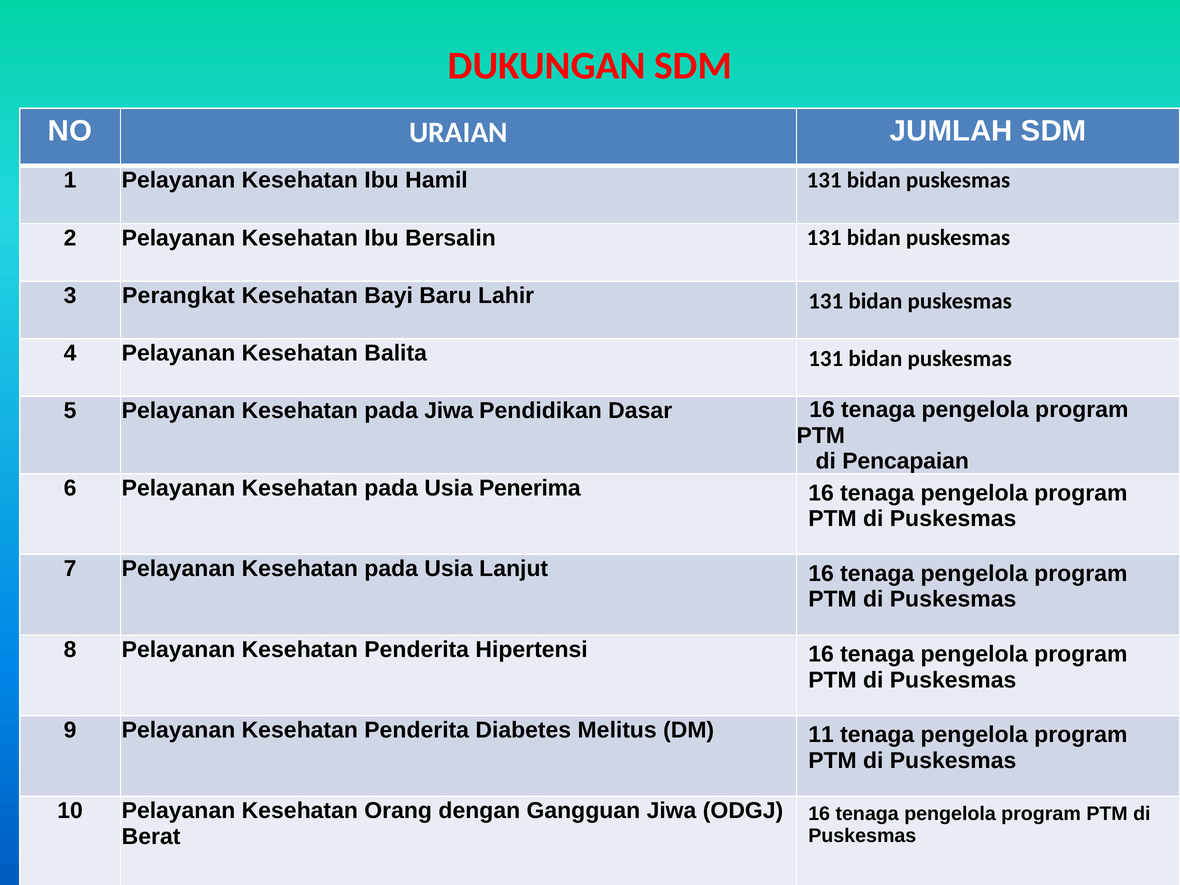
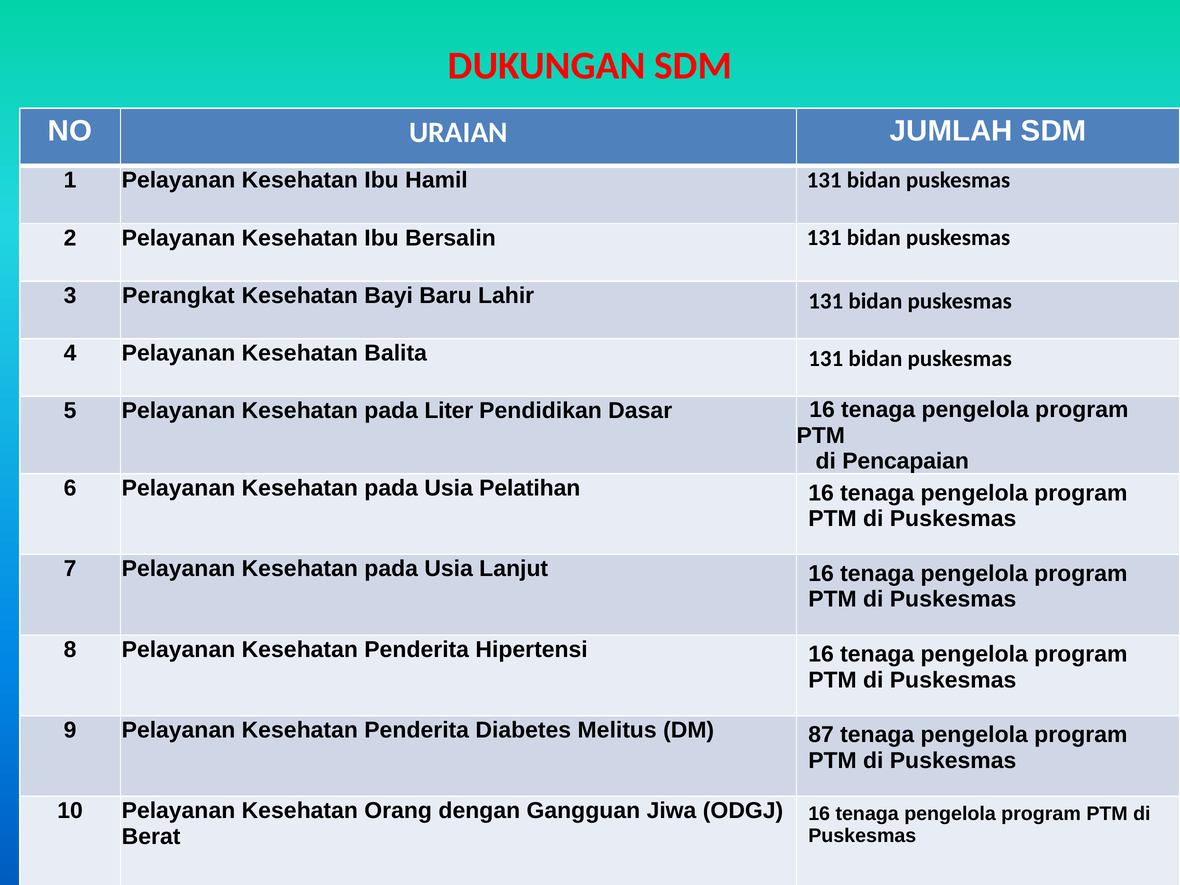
pada Jiwa: Jiwa -> Liter (449, 411)
Penerima: Penerima -> Pelatihan (530, 488)
11: 11 -> 87 (821, 735)
